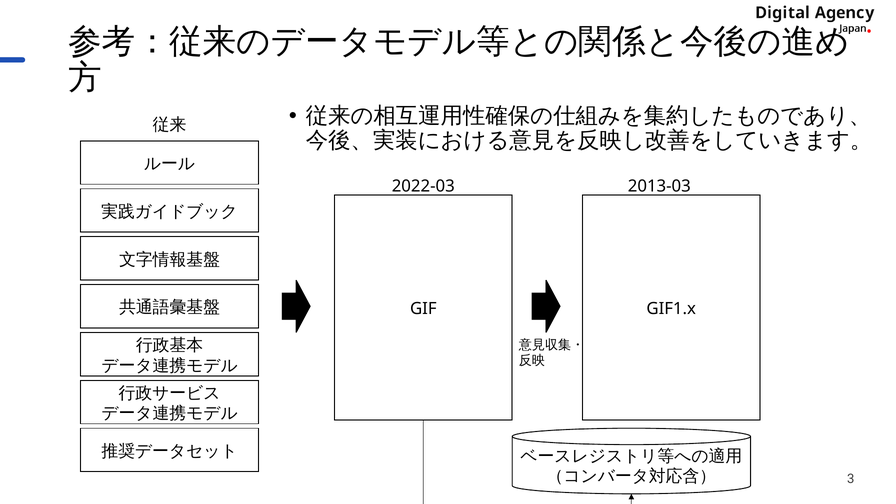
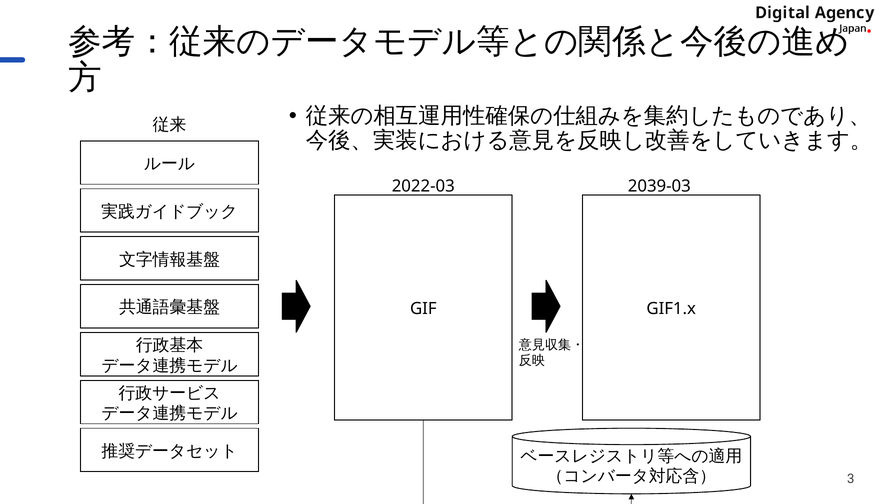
2013-03: 2013-03 -> 2039-03 (659, 186)
